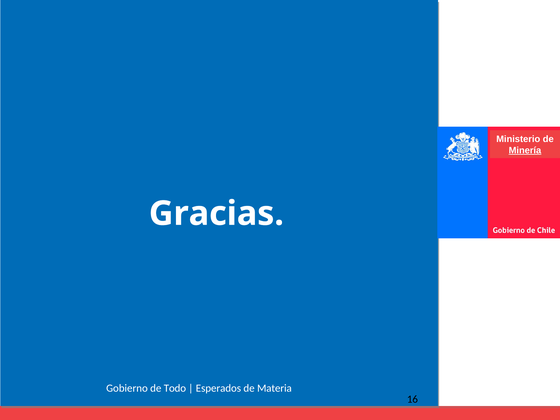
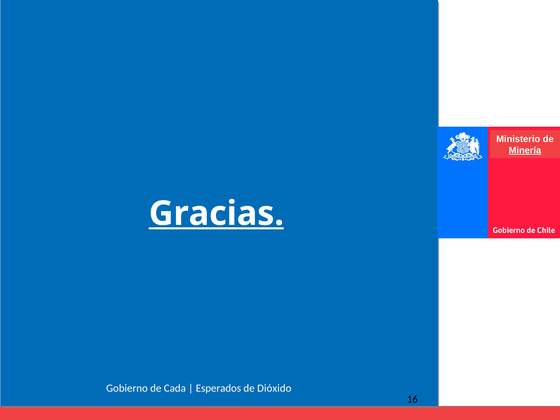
Gracias underline: none -> present (216, 214)
Todo: Todo -> Cada (175, 388)
Materia: Materia -> Dióxido (274, 388)
